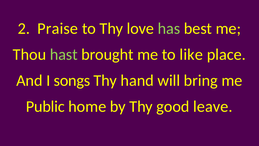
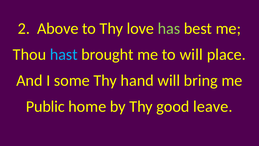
Praise: Praise -> Above (58, 29)
hast colour: light green -> light blue (64, 54)
to like: like -> will (191, 54)
songs: songs -> some (72, 80)
